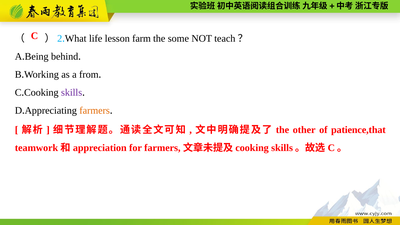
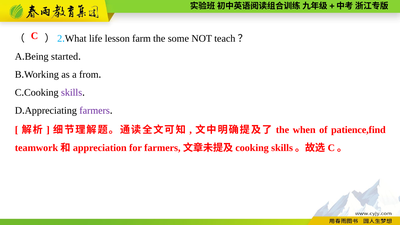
behind: behind -> started (65, 57)
farmers colour: orange -> purple (95, 111)
other: other -> when (304, 130)
patience,that: patience,that -> patience,find (358, 130)
